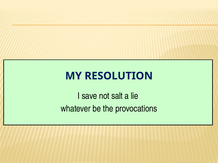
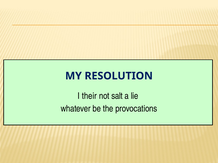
save: save -> their (89, 96)
